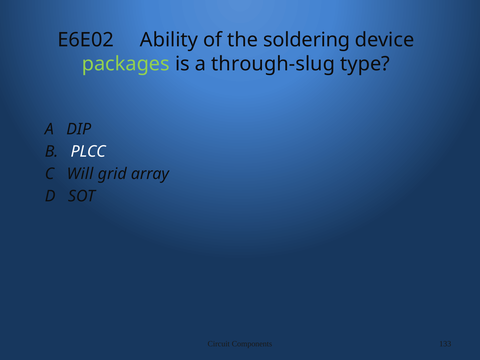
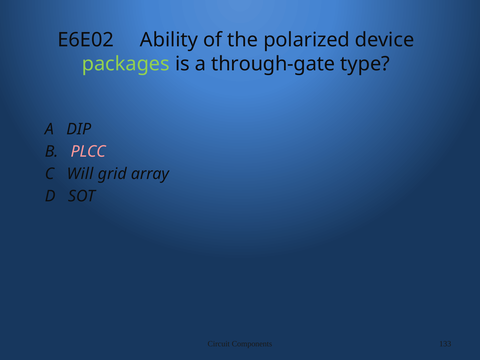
soldering: soldering -> polarized (307, 40)
through-slug: through-slug -> through-gate (273, 64)
PLCC colour: white -> pink (88, 152)
